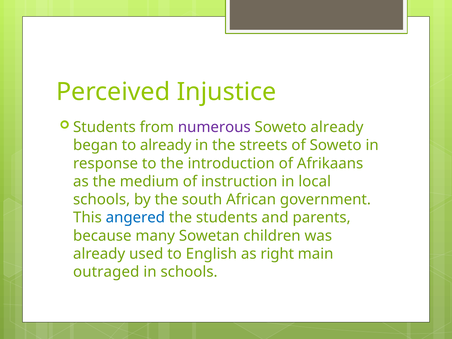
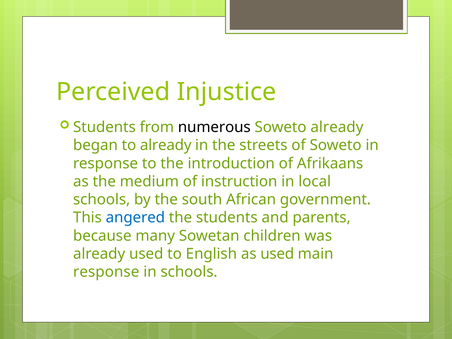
numerous colour: purple -> black (214, 127)
as right: right -> used (277, 254)
outraged: outraged -> response (106, 272)
